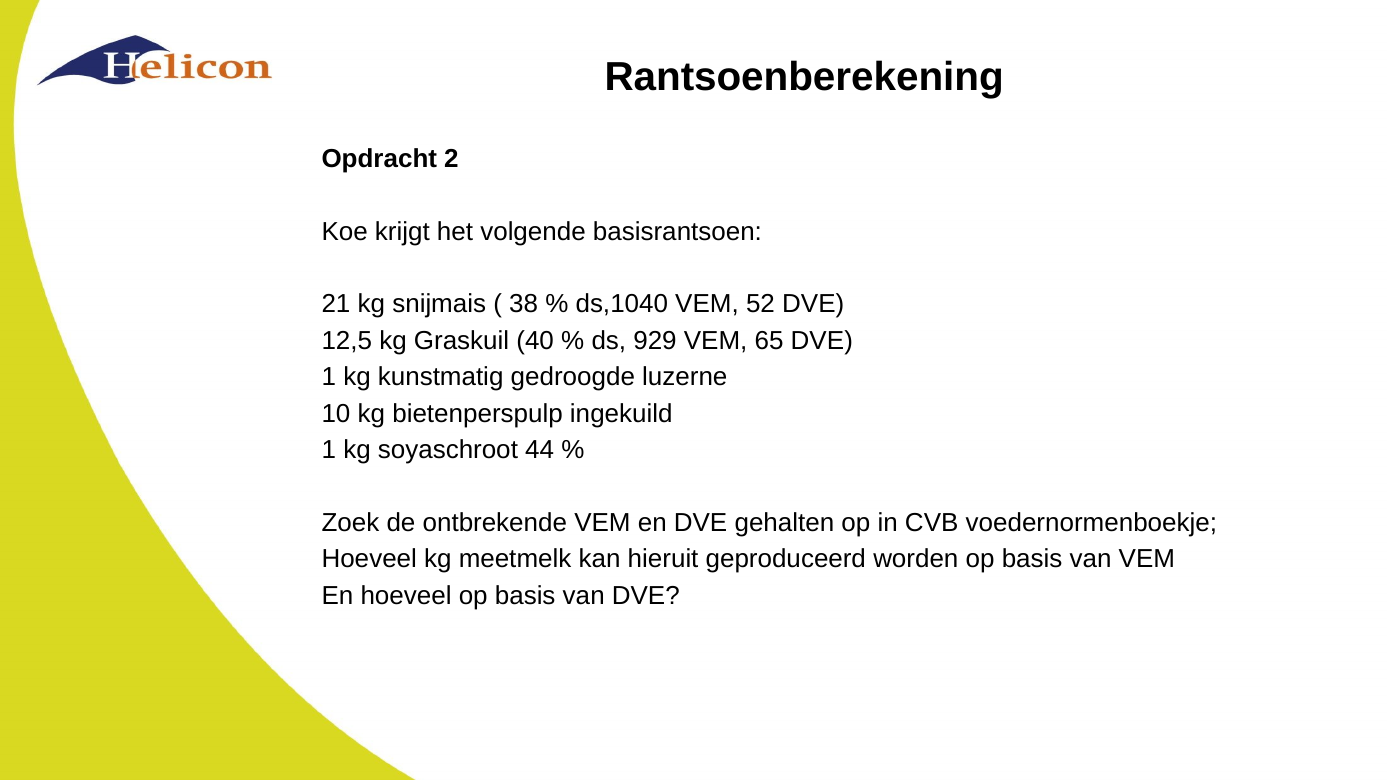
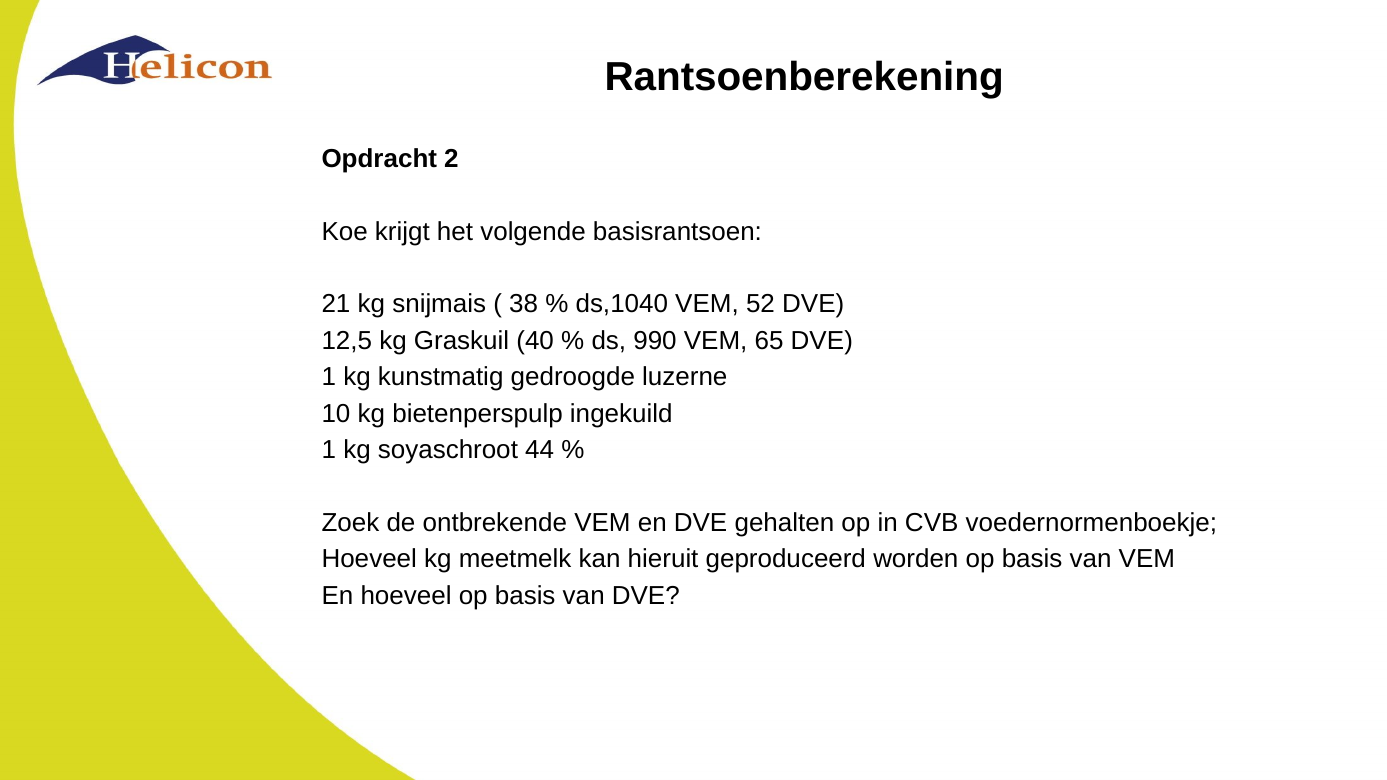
929: 929 -> 990 (655, 341)
